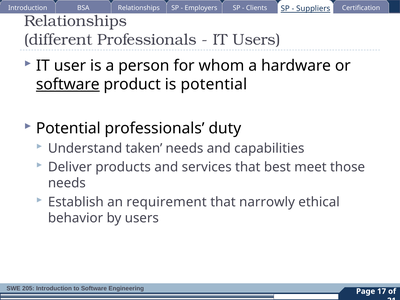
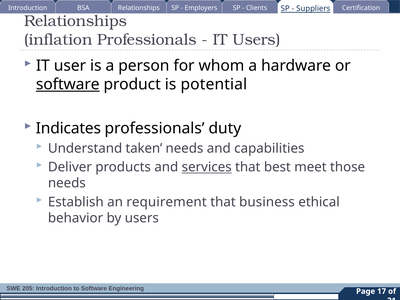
different: different -> inflation (58, 40)
Potential: Potential -> Indicates (68, 128)
services underline: none -> present (207, 167)
narrowly: narrowly -> business (267, 202)
